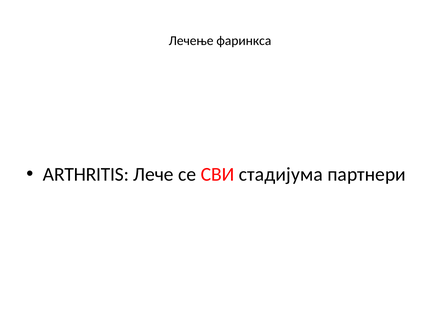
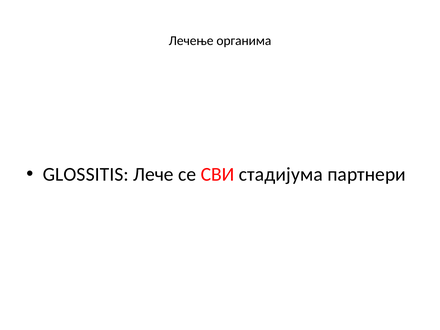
фаринкса: фаринкса -> органима (244, 41)
ARTHRITIS: ARTHRITIS -> GLOSSITIS (86, 174)
